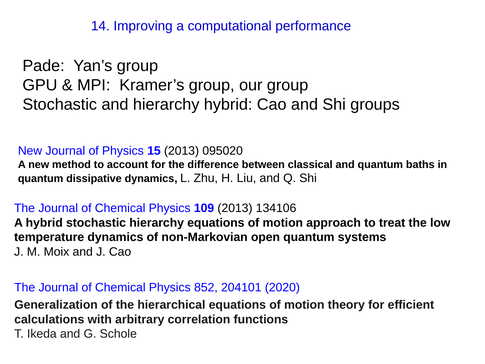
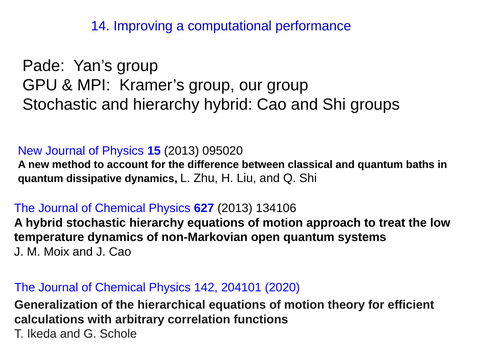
109: 109 -> 627 (204, 208)
852: 852 -> 142 (206, 287)
